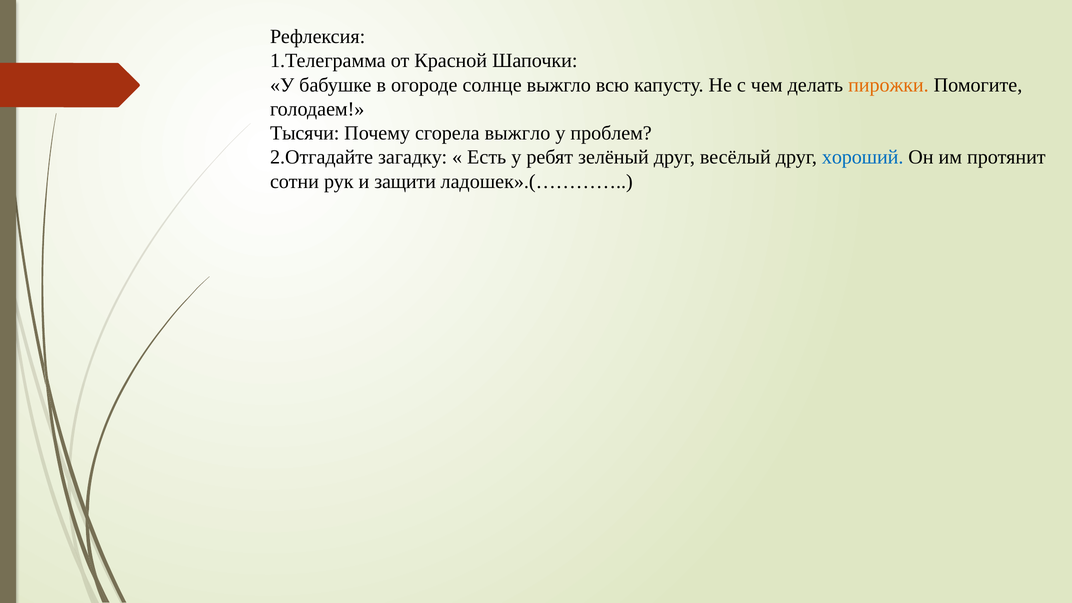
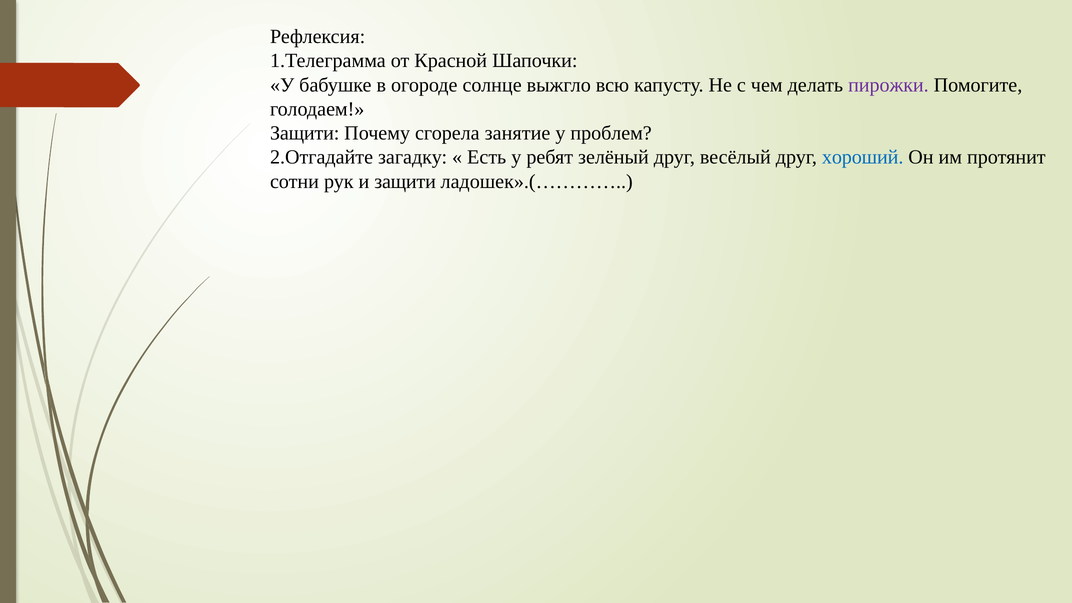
пирожки colour: orange -> purple (888, 85)
Тысячи: Тысячи -> Защити (305, 133)
сгорела выжгло: выжгло -> занятие (518, 133)
